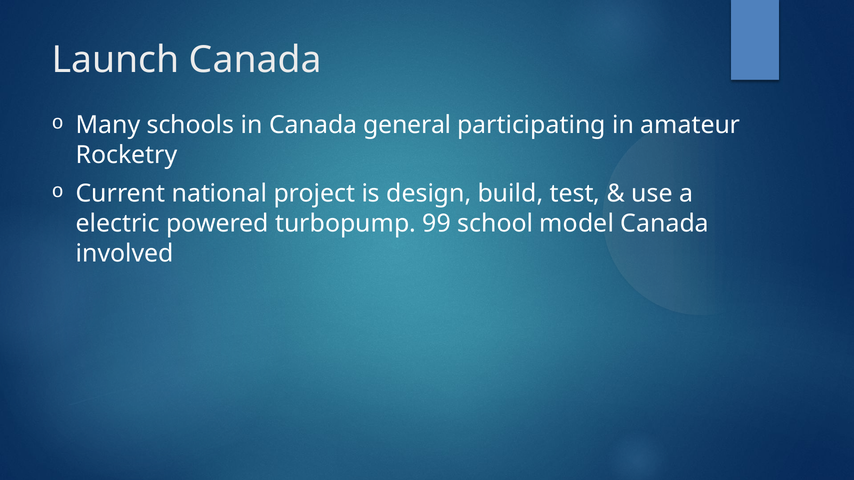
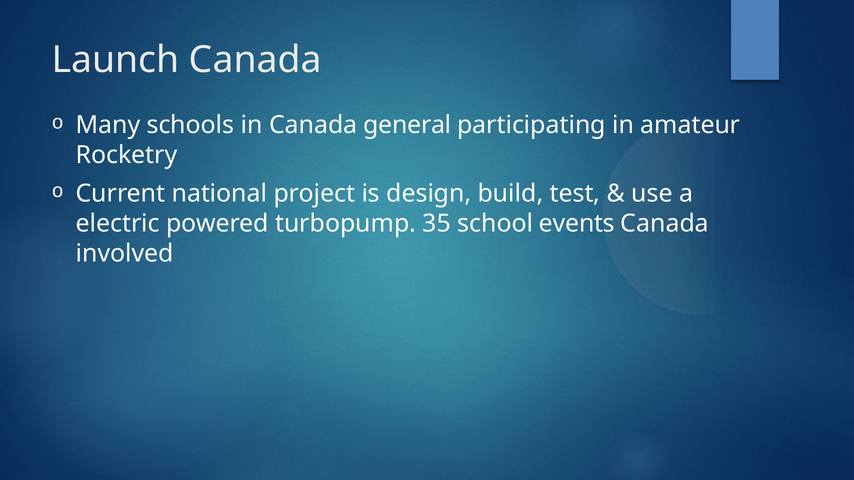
99: 99 -> 35 (437, 224)
model: model -> events (577, 224)
